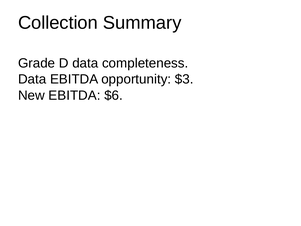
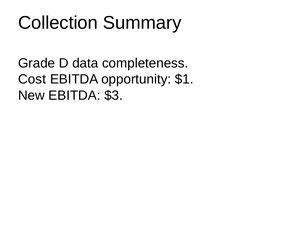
Data: Data -> Cost (32, 79)
$3: $3 -> $1 (184, 79)
$6: $6 -> $3 (114, 95)
